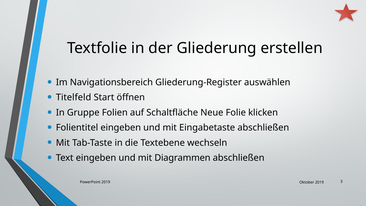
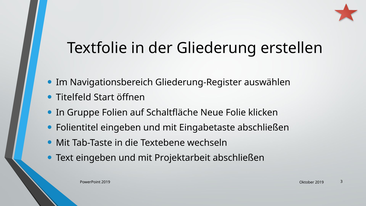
Diagrammen: Diagrammen -> Projektarbeit (182, 158)
